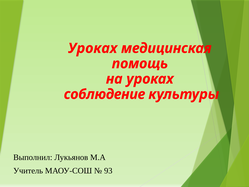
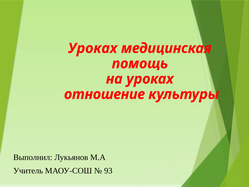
соблюдение: соблюдение -> отношение (104, 94)
